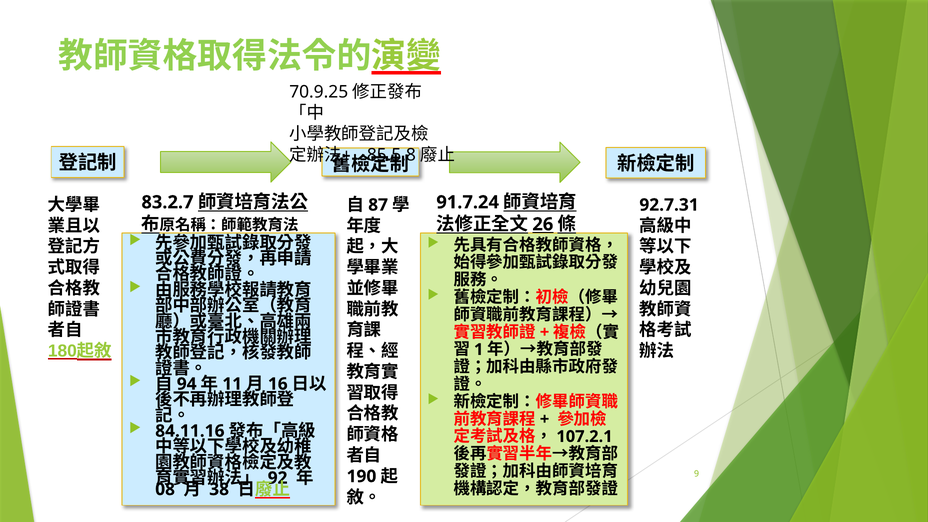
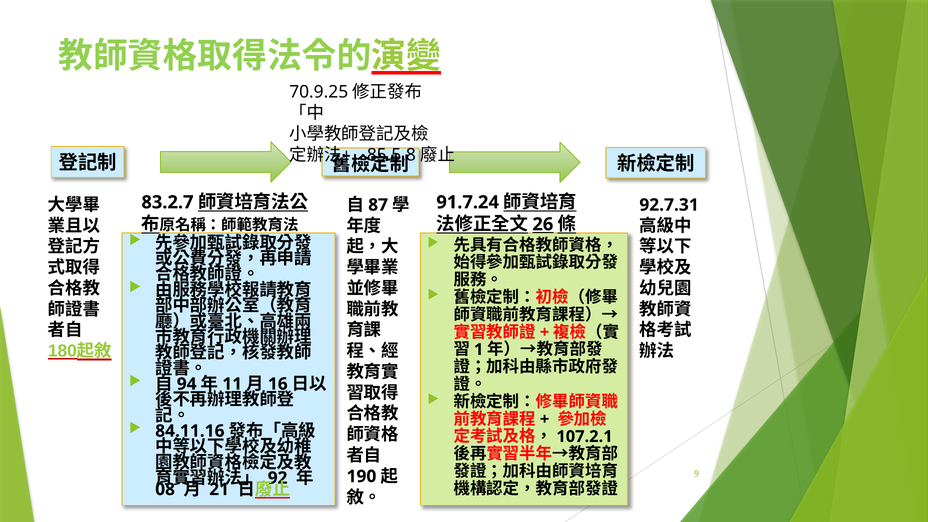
38: 38 -> 21 (219, 489)
